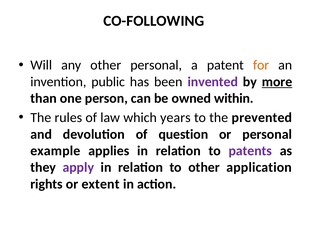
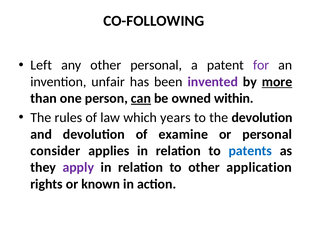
Will: Will -> Left (41, 65)
for colour: orange -> purple (261, 65)
public: public -> unfair (108, 82)
can underline: none -> present (141, 98)
the prevented: prevented -> devolution (262, 118)
question: question -> examine (183, 134)
example: example -> consider (55, 151)
patents colour: purple -> blue (250, 151)
extent: extent -> known (101, 184)
